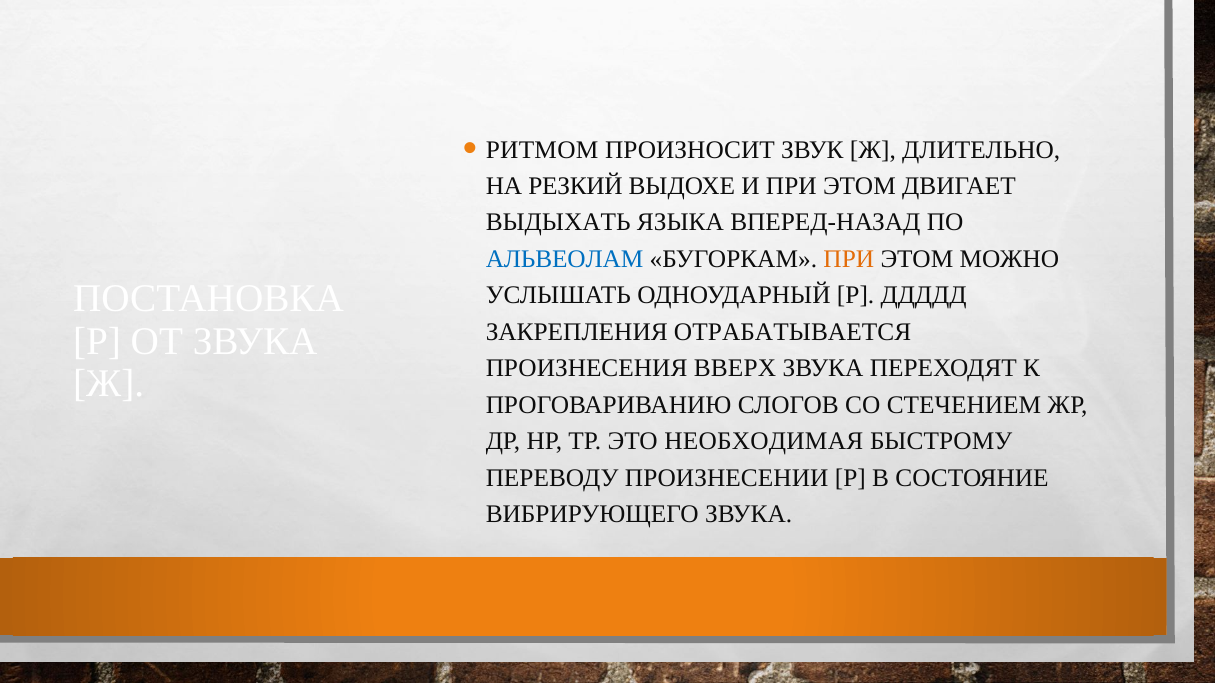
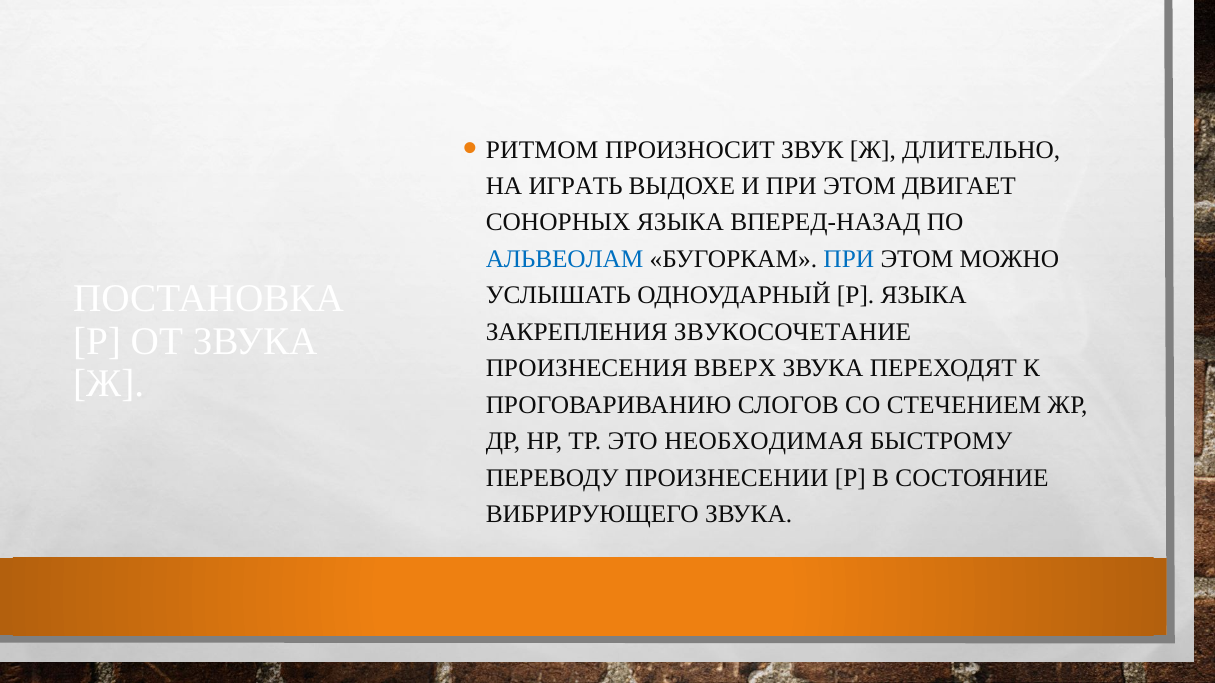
РЕЗКИЙ: РЕЗКИЙ -> ИГРАТЬ (576, 186)
ВЫДЫХАТЬ: ВЫДЫХАТЬ -> СОНОРНЫХ (558, 223)
ПРИ colour: orange -> blue (849, 259)
Р ДДДДД: ДДДДД -> ЯЗЫКА (924, 296)
ОТРАБАТЫВАЕТСЯ: ОТРАБАТЫВАЕТСЯ -> ЗВУКОСОЧЕТАНИЕ (793, 332)
